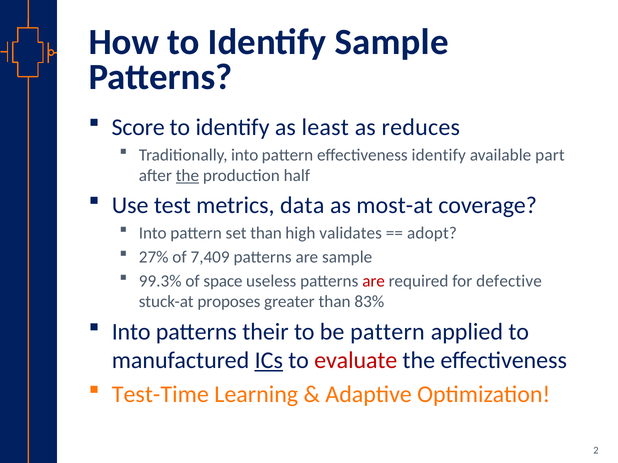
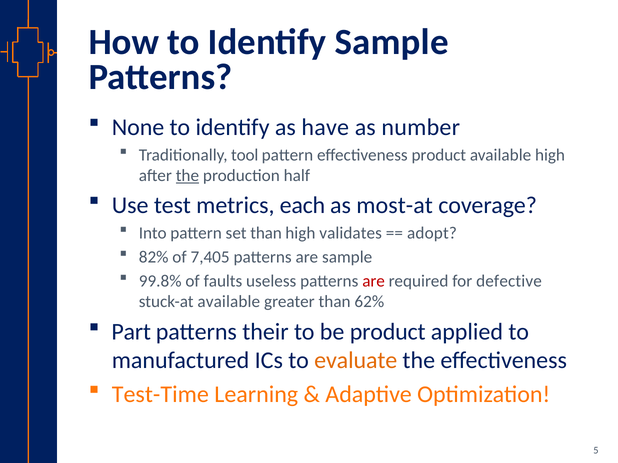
Score: Score -> None (138, 127)
least: least -> have (325, 127)
reduces: reduces -> number (421, 127)
Traditionally into: into -> tool (245, 155)
effectiveness identify: identify -> product (439, 155)
available part: part -> high (550, 155)
data: data -> each (302, 206)
27%: 27% -> 82% (154, 257)
7,409: 7,409 -> 7,405 (210, 257)
99.3%: 99.3% -> 99.8% (160, 281)
space: space -> faults (223, 281)
stuck-at proposes: proposes -> available (229, 302)
83%: 83% -> 62% (369, 302)
Into: Into -> Part (131, 332)
be pattern: pattern -> product (388, 332)
ICs underline: present -> none (269, 361)
evaluate colour: red -> orange (356, 361)
2: 2 -> 5 (596, 451)
